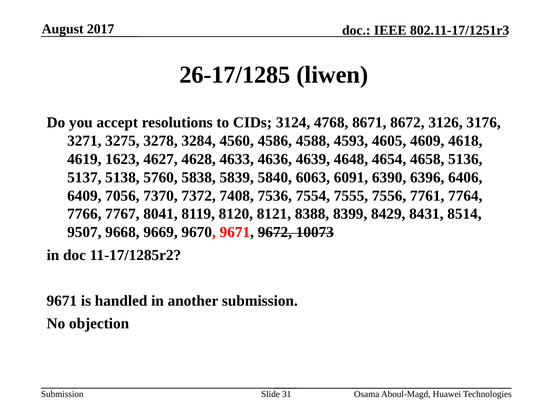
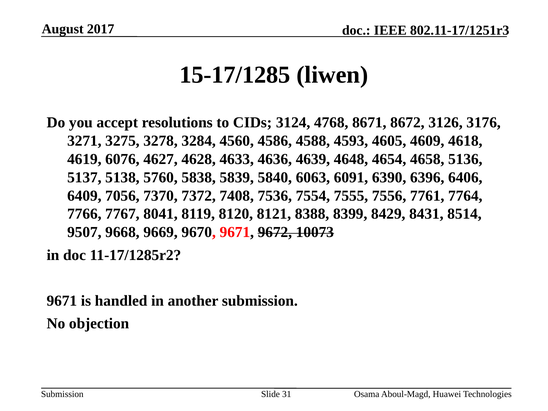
26-17/1285: 26-17/1285 -> 15-17/1285 (235, 75)
1623: 1623 -> 6076 (122, 159)
